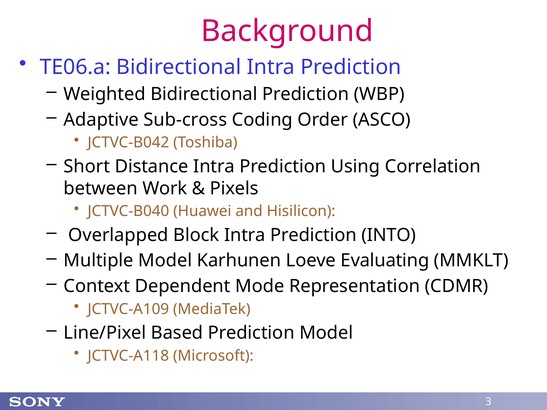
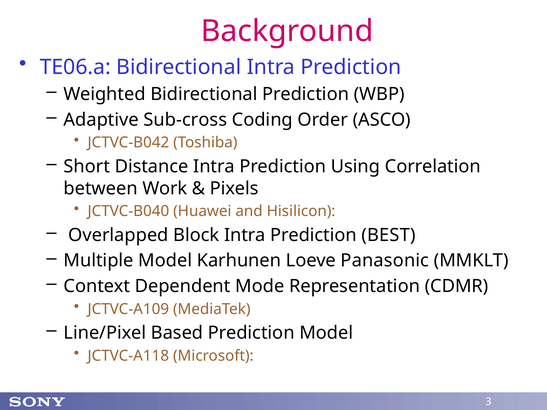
INTO: INTO -> BEST (389, 235)
Evaluating: Evaluating -> Panasonic (385, 261)
